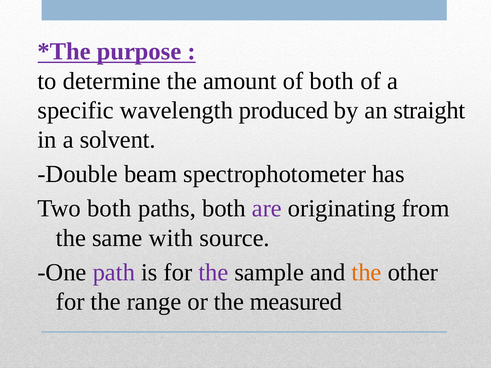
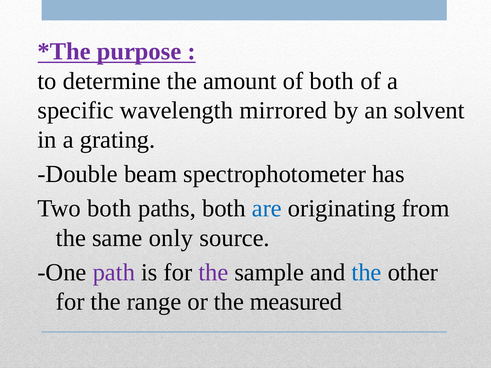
produced: produced -> mirrored (283, 110)
straight: straight -> solvent (429, 110)
solvent: solvent -> grating (118, 140)
are colour: purple -> blue (267, 209)
with: with -> only (171, 238)
the colour: orange -> blue (367, 273)
